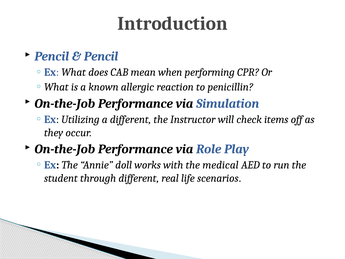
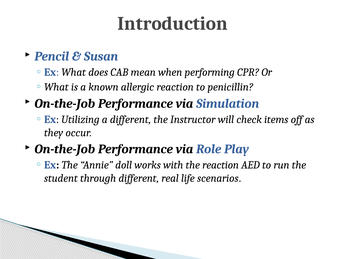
Pencil: Pencil -> Susan (101, 56)
the medical: medical -> reaction (221, 165)
